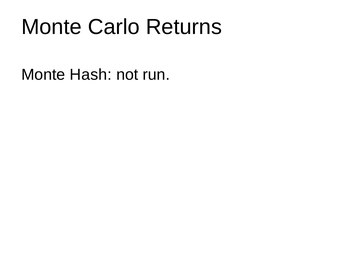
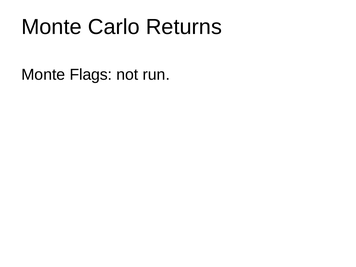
Hash: Hash -> Flags (91, 75)
